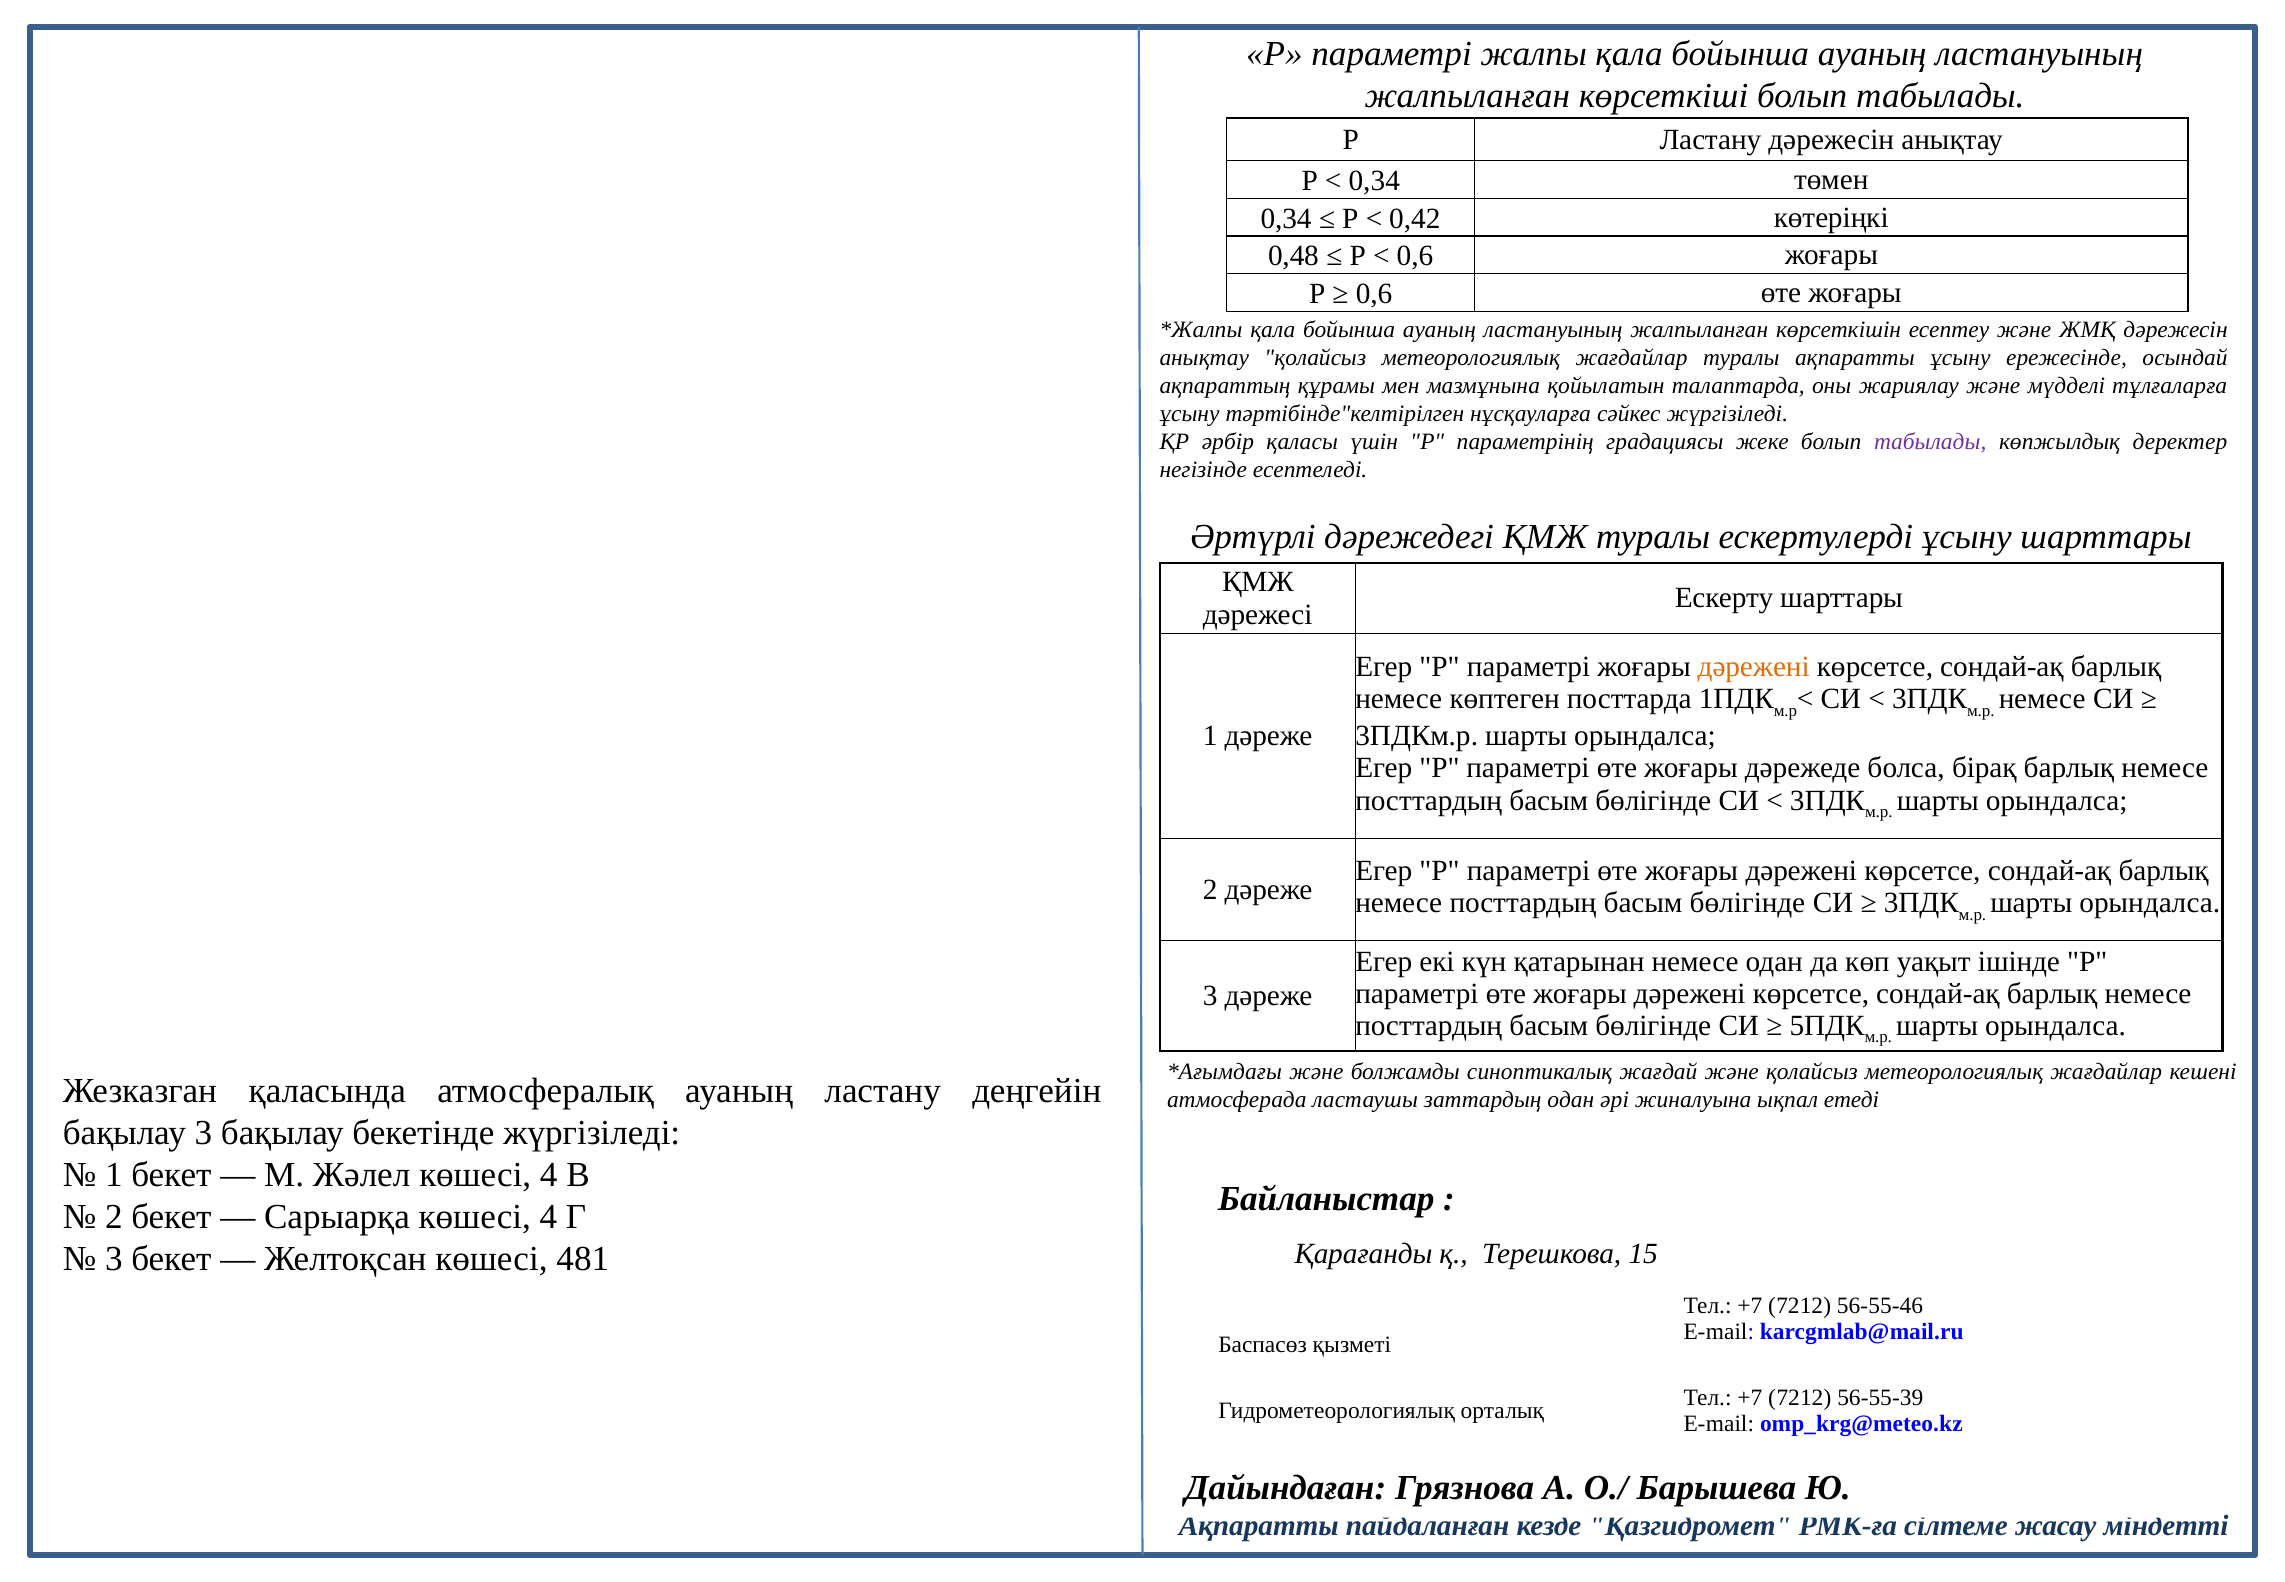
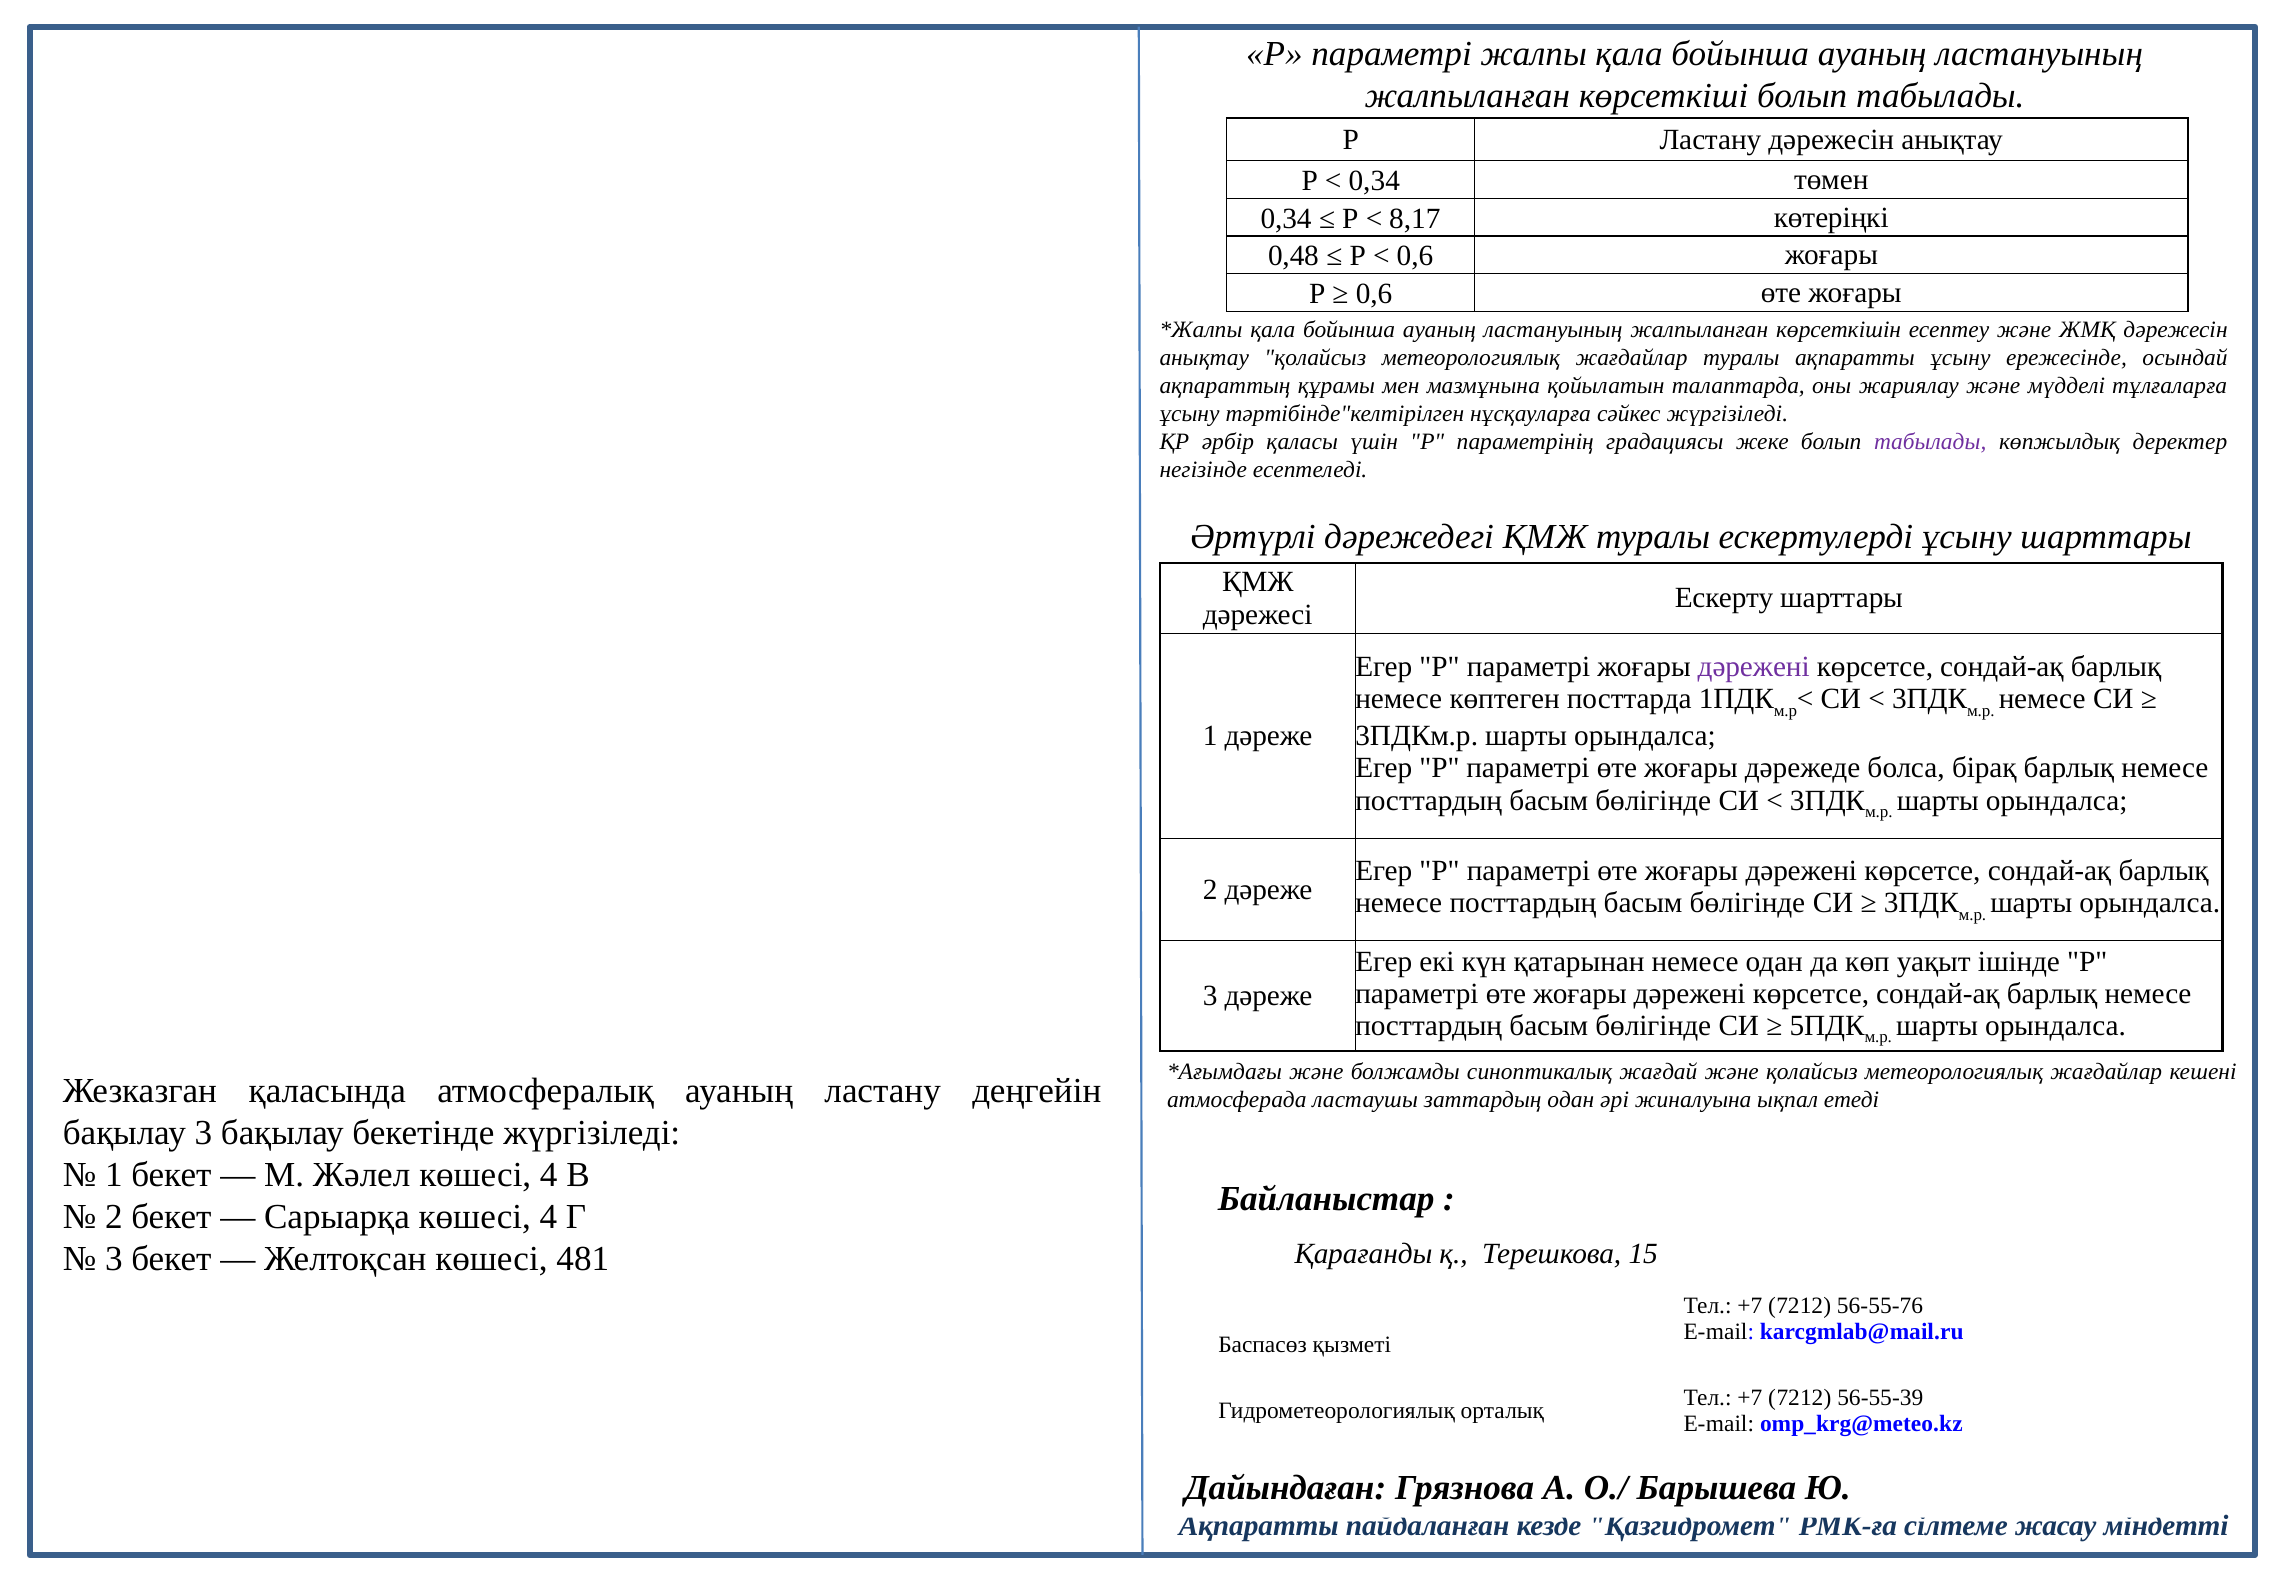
0,42: 0,42 -> 8,17 (1415, 219)
дәрежені colour: orange -> purple (1754, 667)
56-55-46: 56-55-46 -> 56-55-76 (1880, 1306)
